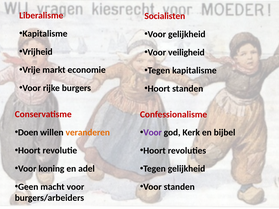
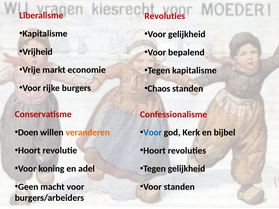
Socialisten: Socialisten -> Revoluties (165, 16)
veiligheid: veiligheid -> bepalend (186, 52)
Hoort: Hoort -> Chaos (159, 89)
Voor colour: purple -> blue (153, 133)
